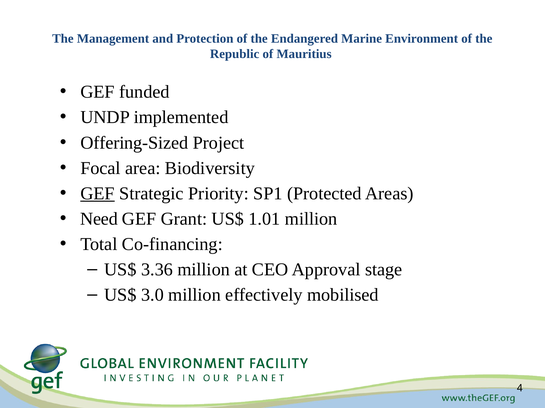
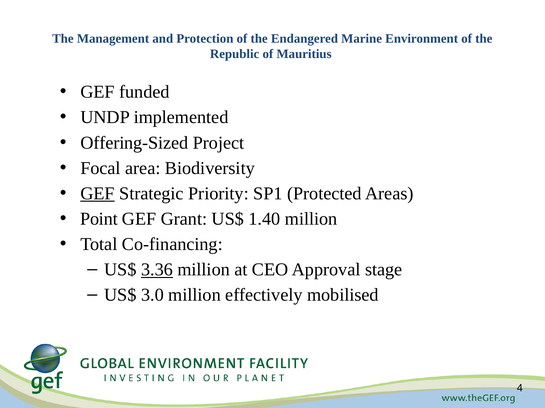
Need: Need -> Point (99, 219)
1.01: 1.01 -> 1.40 (264, 219)
3.36 underline: none -> present (157, 270)
